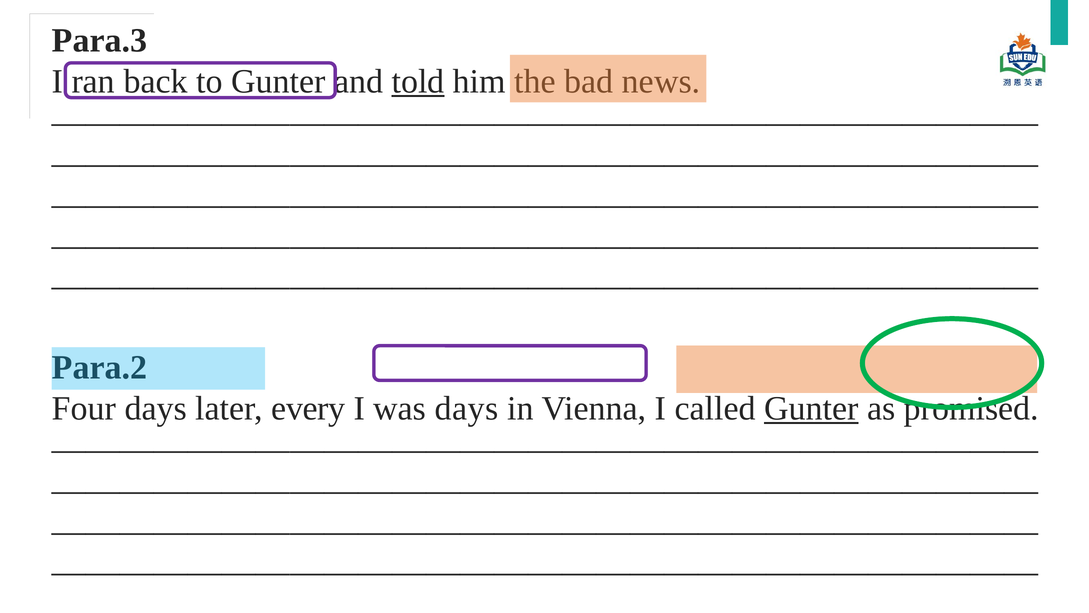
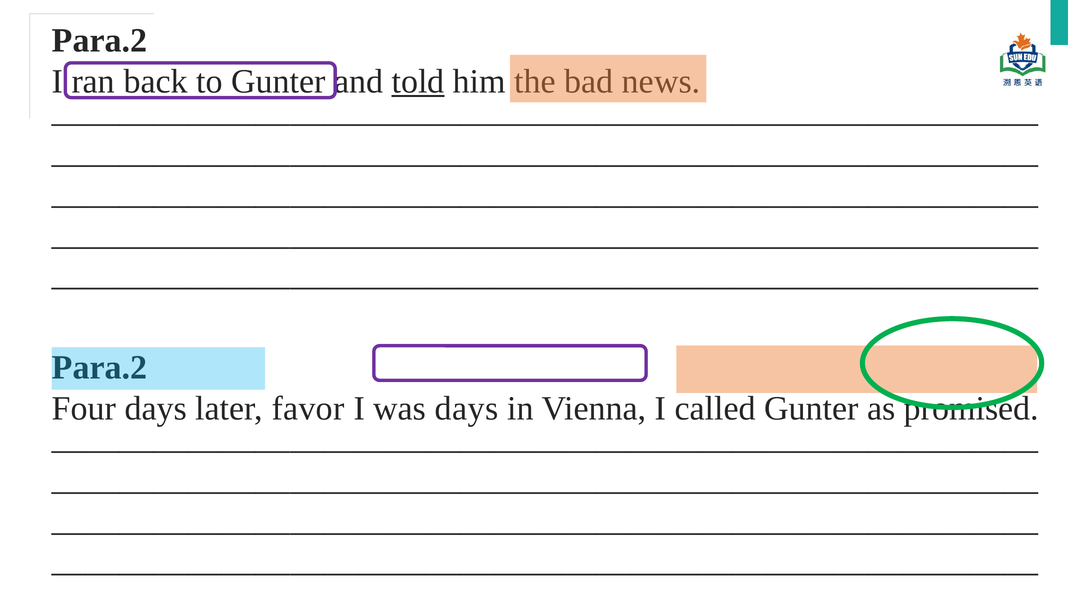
Para.3: Para.3 -> Para.2 (100, 40)
every: every -> favor (308, 408)
Gunter underline: present -> none (811, 408)
